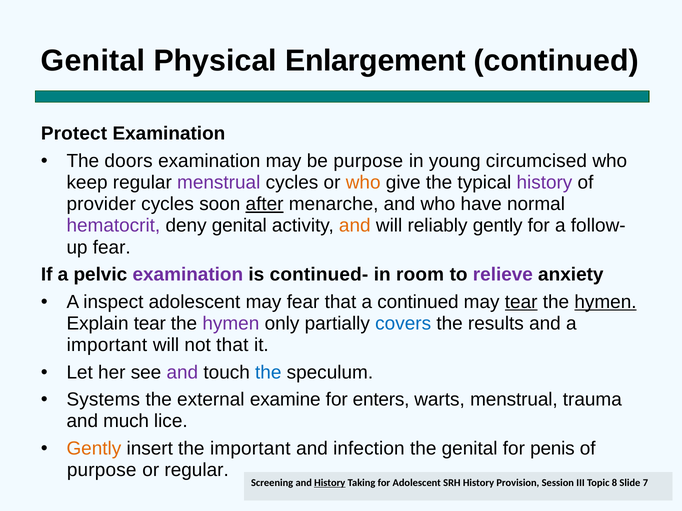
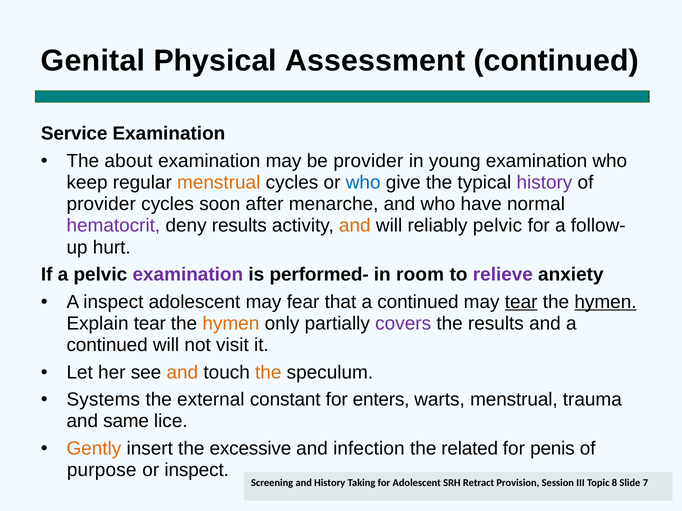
Enlargement: Enlargement -> Assessment (375, 61)
Protect: Protect -> Service (74, 134)
doors: doors -> about (129, 161)
be purpose: purpose -> provider (368, 161)
young circumcised: circumcised -> examination (537, 161)
menstrual colour: purple -> orange (219, 183)
who colour: orange -> blue (363, 183)
after underline: present -> none (265, 204)
deny genital: genital -> results (239, 226)
reliably gently: gently -> pelvic (498, 226)
fear: fear -> hurt (112, 248)
continued-: continued- -> performed- (319, 275)
hymen colour: purple -> orange (231, 324)
covers colour: blue -> purple (403, 324)
important: important -> continued (107, 345)
not that: that -> visit (232, 345)
and colour: purple -> orange (182, 373)
the colour: blue -> orange (268, 373)
examine: examine -> constant (285, 400)
much: much -> same (126, 422)
the important: important -> excessive (250, 449)
the genital: genital -> related (470, 449)
or regular: regular -> inspect (197, 471)
History underline: present -> none (330, 483)
SRH History: History -> Retract (479, 483)
